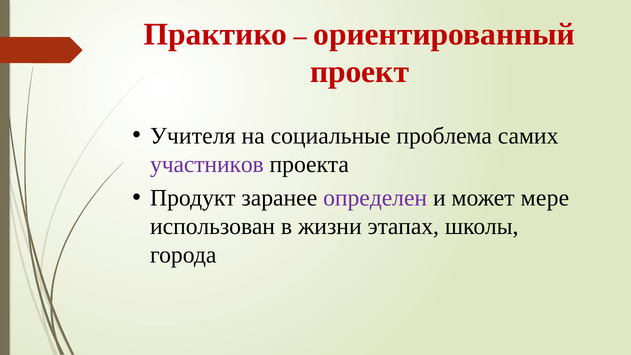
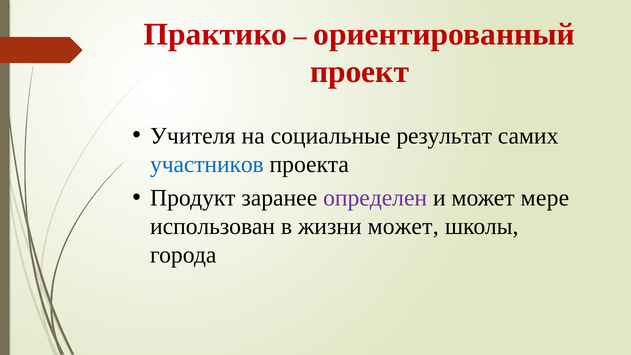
проблема: проблема -> результат (444, 136)
участников colour: purple -> blue (207, 164)
жизни этапах: этапах -> может (403, 226)
